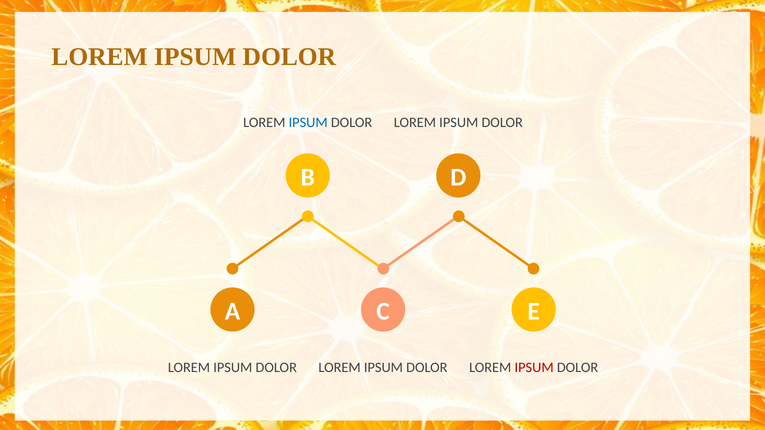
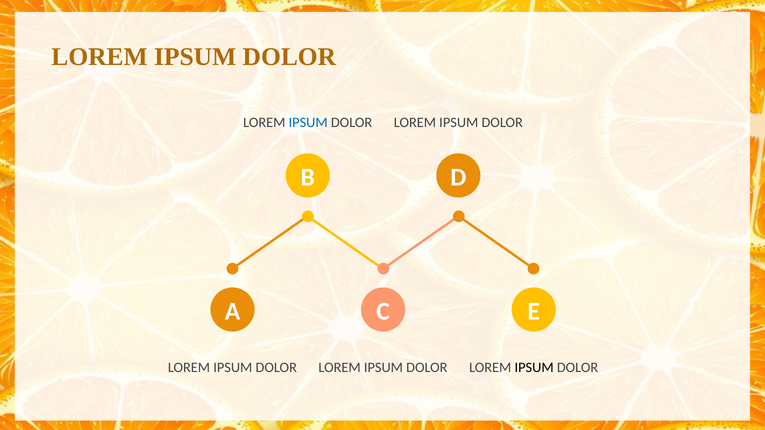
IPSUM colour: red -> black (534, 368)
